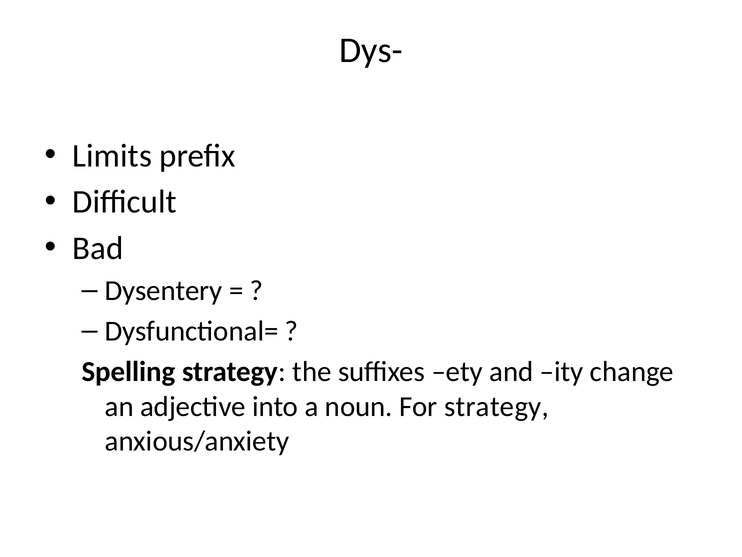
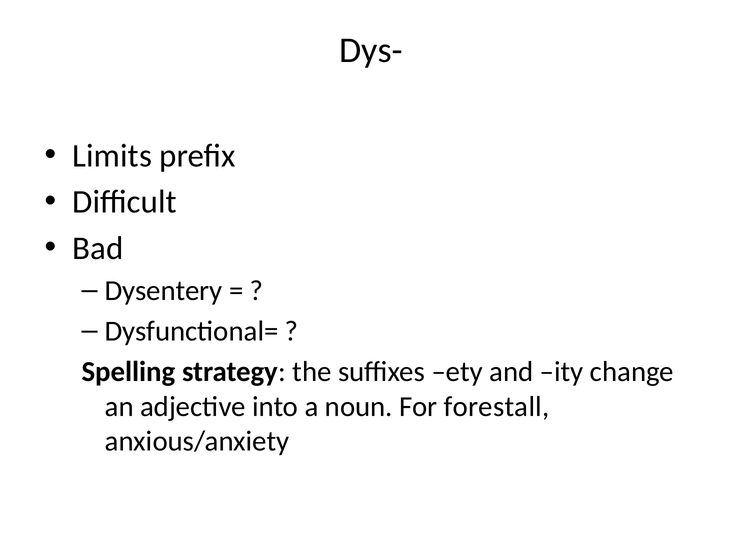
For strategy: strategy -> forestall (497, 406)
